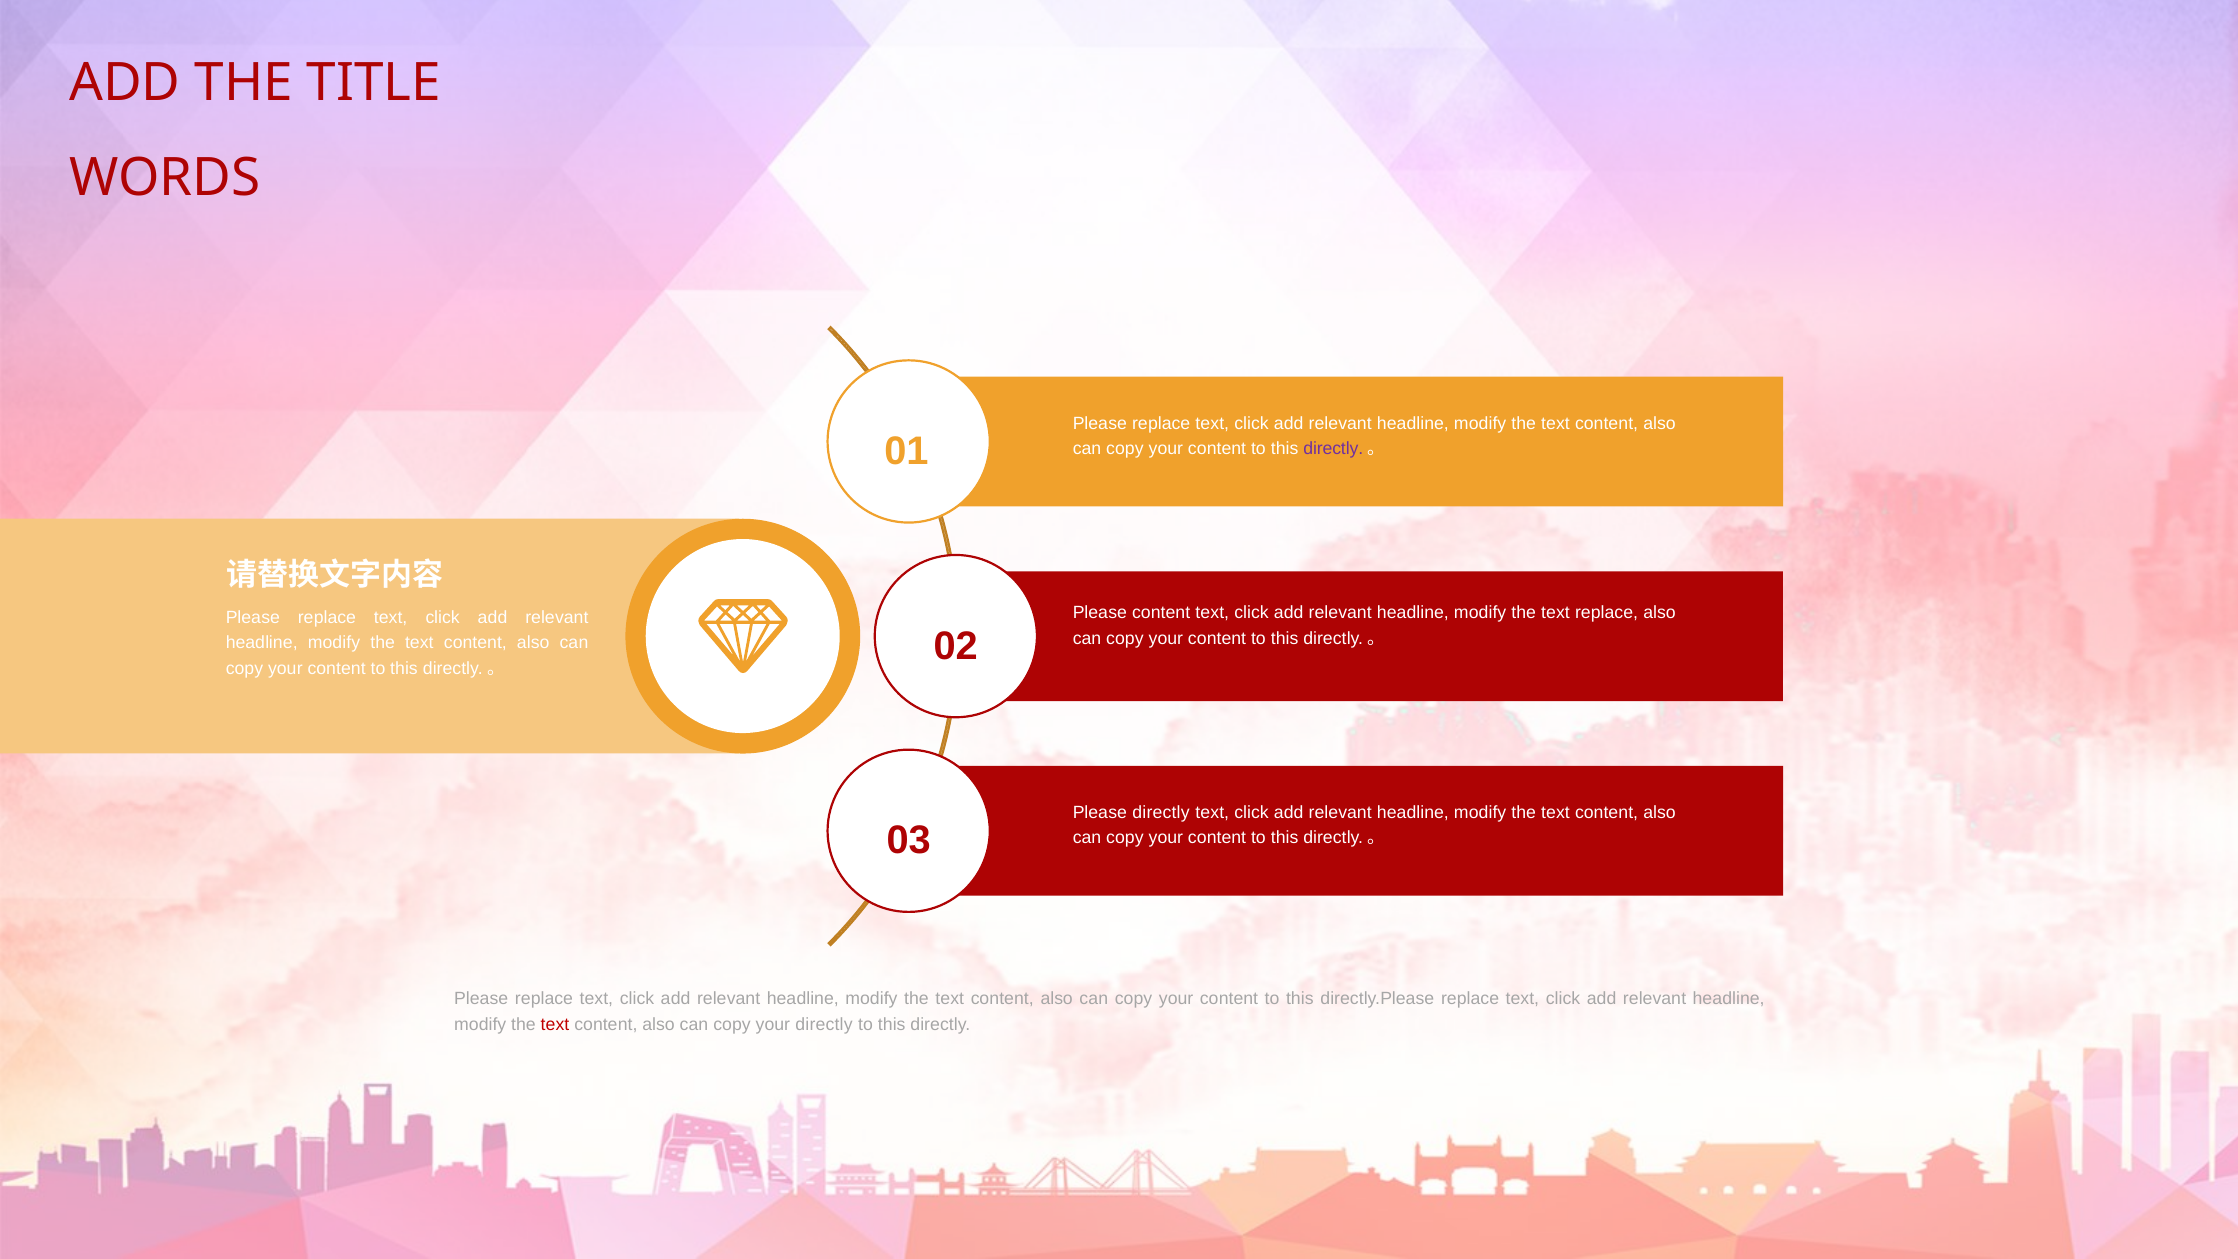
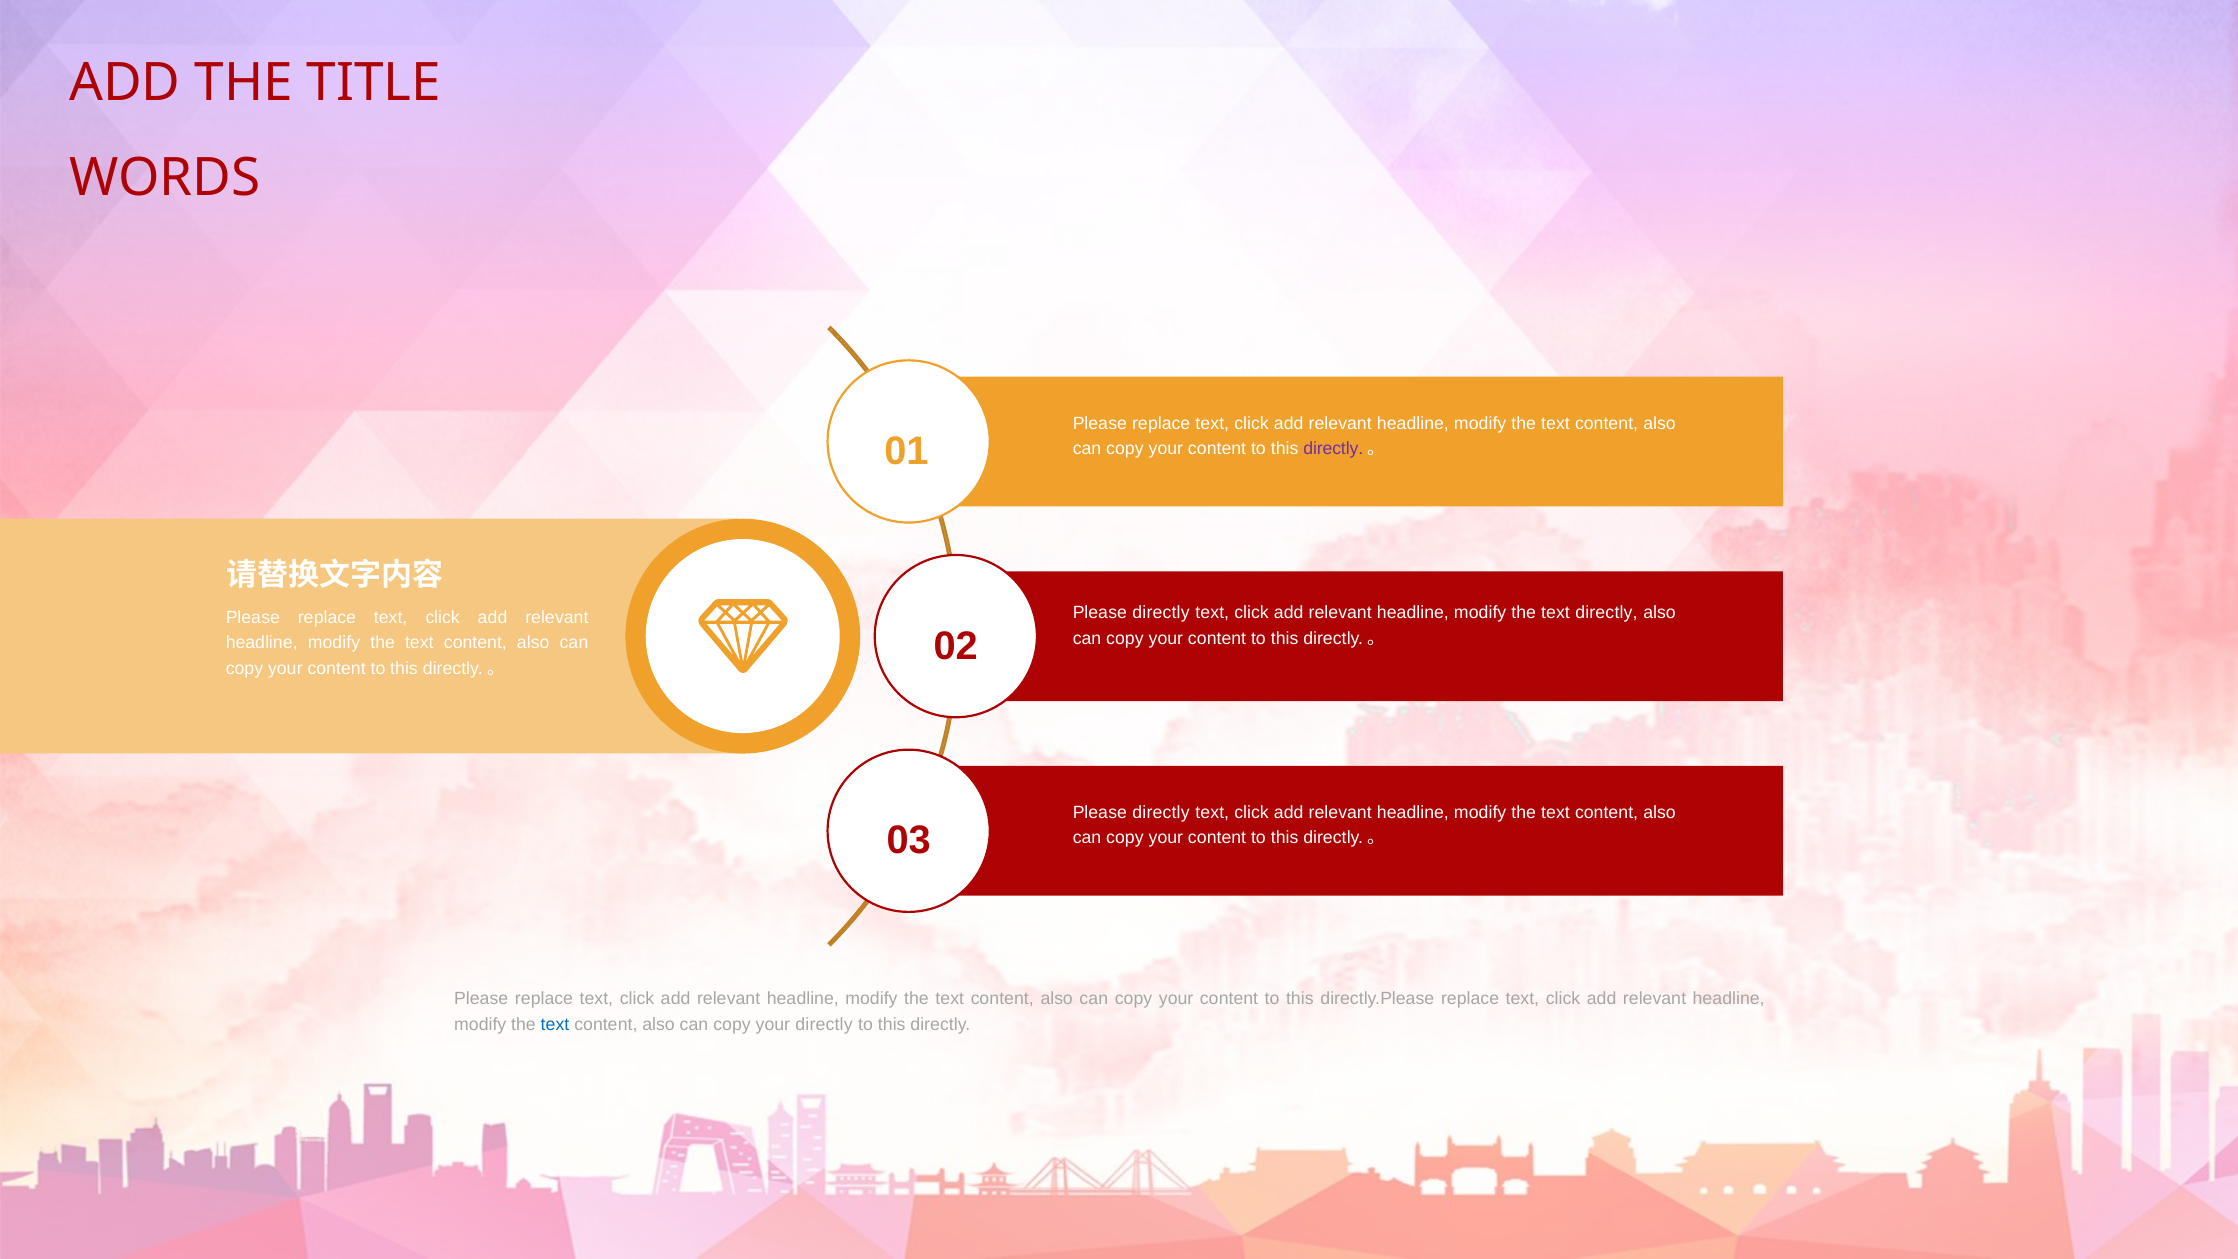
content: content -> directly (1161, 613)
text replace: replace -> directly (1606, 613)
text colour: red -> blue (555, 1024)
